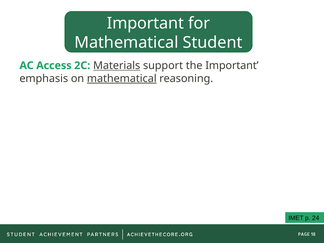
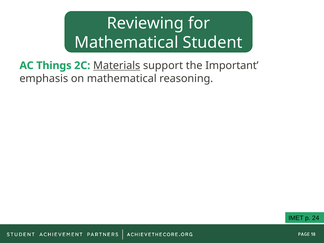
Important: Important -> Reviewing (145, 23)
Access: Access -> Things (54, 66)
mathematical underline: present -> none (122, 79)
